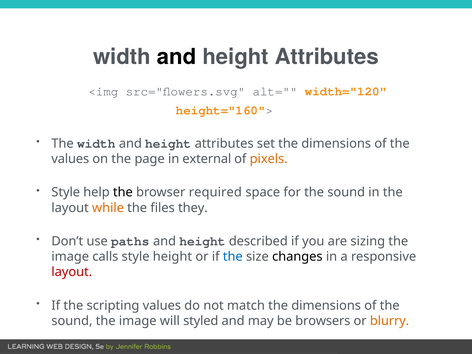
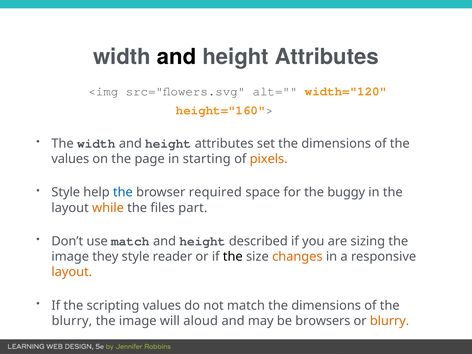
external: external -> starting (207, 159)
the colour: black -> blue (123, 192)
for the sound: sound -> buggy (346, 192)
they: they -> part (193, 208)
use paths: paths -> match (130, 241)
calls: calls -> they (105, 257)
style height: height -> reader (173, 257)
the colour: blue -> black (233, 257)
changes colour: black -> orange (297, 257)
layout colour: red -> orange (72, 272)
sound: sound -> blurry (72, 321)
styled: styled -> aloud (201, 321)
